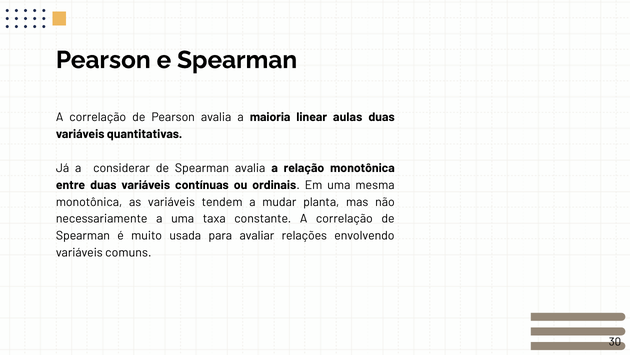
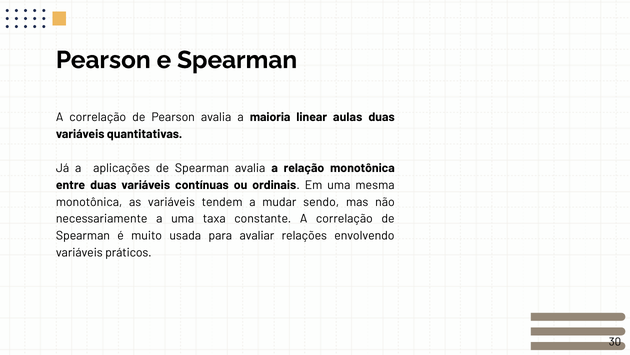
considerar: considerar -> aplicações (122, 168)
planta: planta -> sendo (321, 202)
comuns: comuns -> práticos (128, 252)
